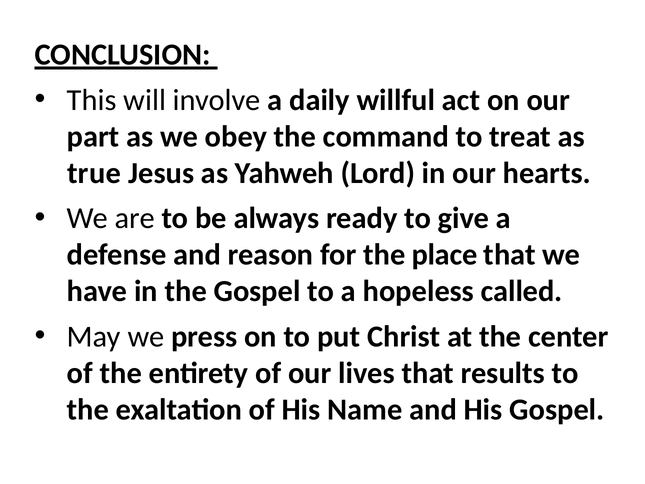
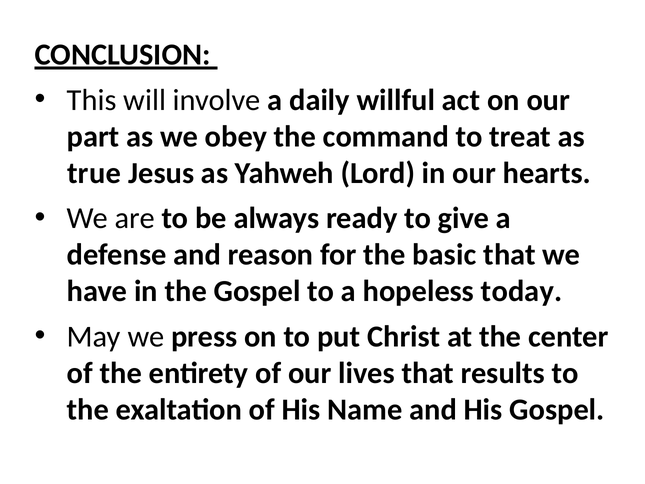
place: place -> basic (444, 255)
called: called -> today (522, 291)
